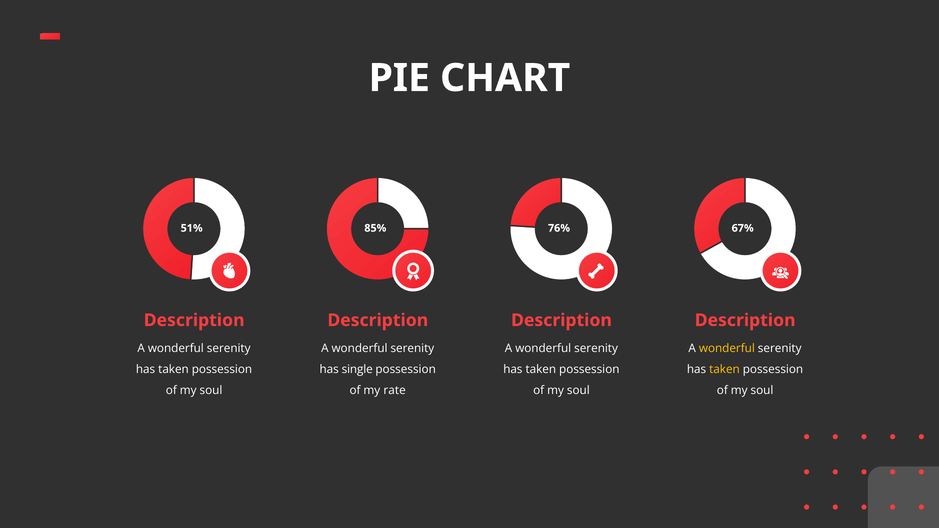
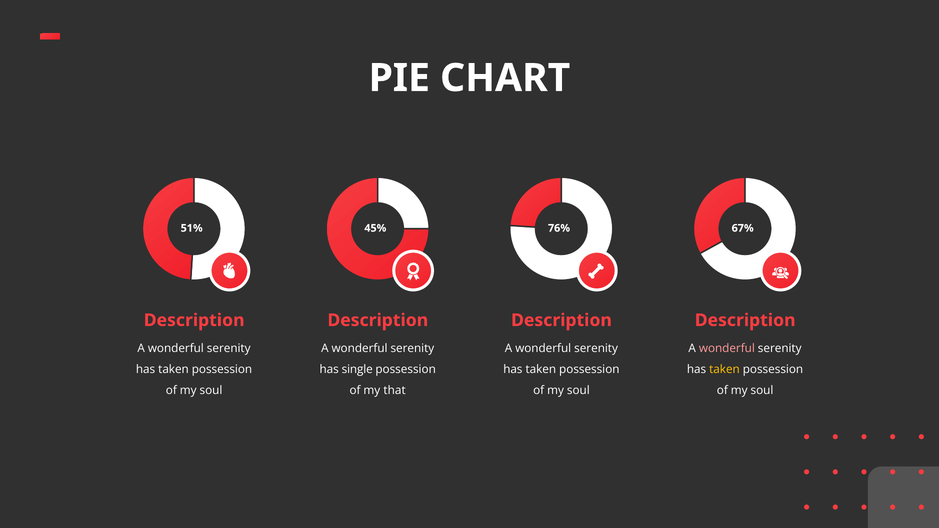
85%: 85% -> 45% (375, 228)
wonderful colour: yellow -> pink (727, 348)
rate: rate -> that (395, 391)
